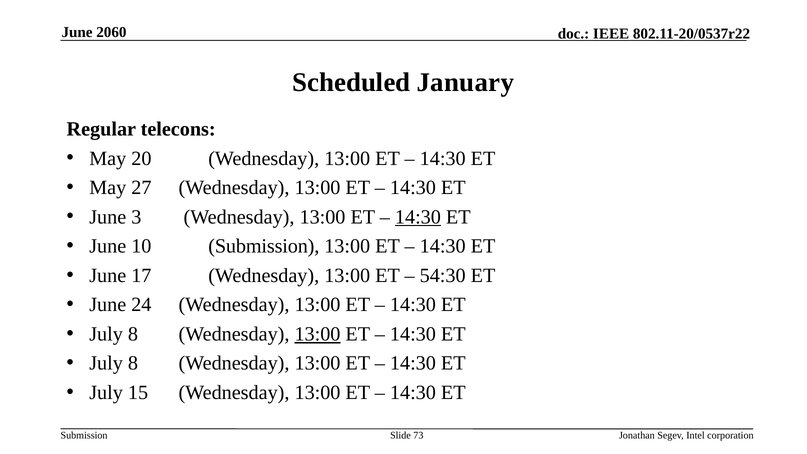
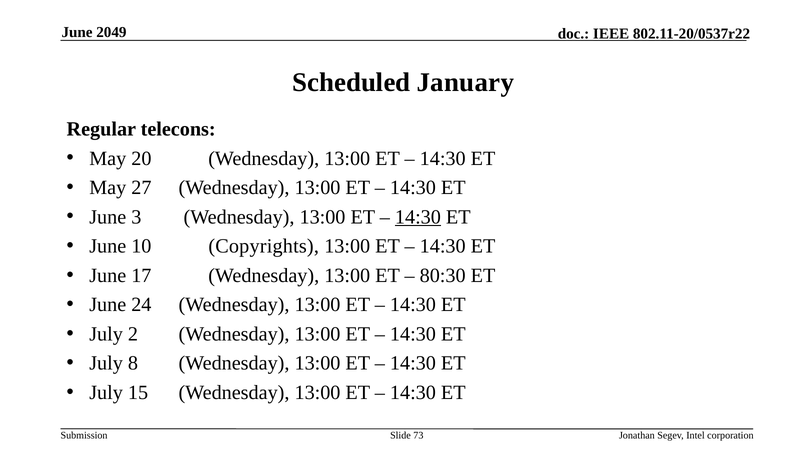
2060: 2060 -> 2049 (111, 32)
10 Submission: Submission -> Copyrights (264, 246)
54:30: 54:30 -> 80:30 (443, 275)
8: 8 -> 2 (133, 334)
13:00 underline: present -> none (317, 334)
